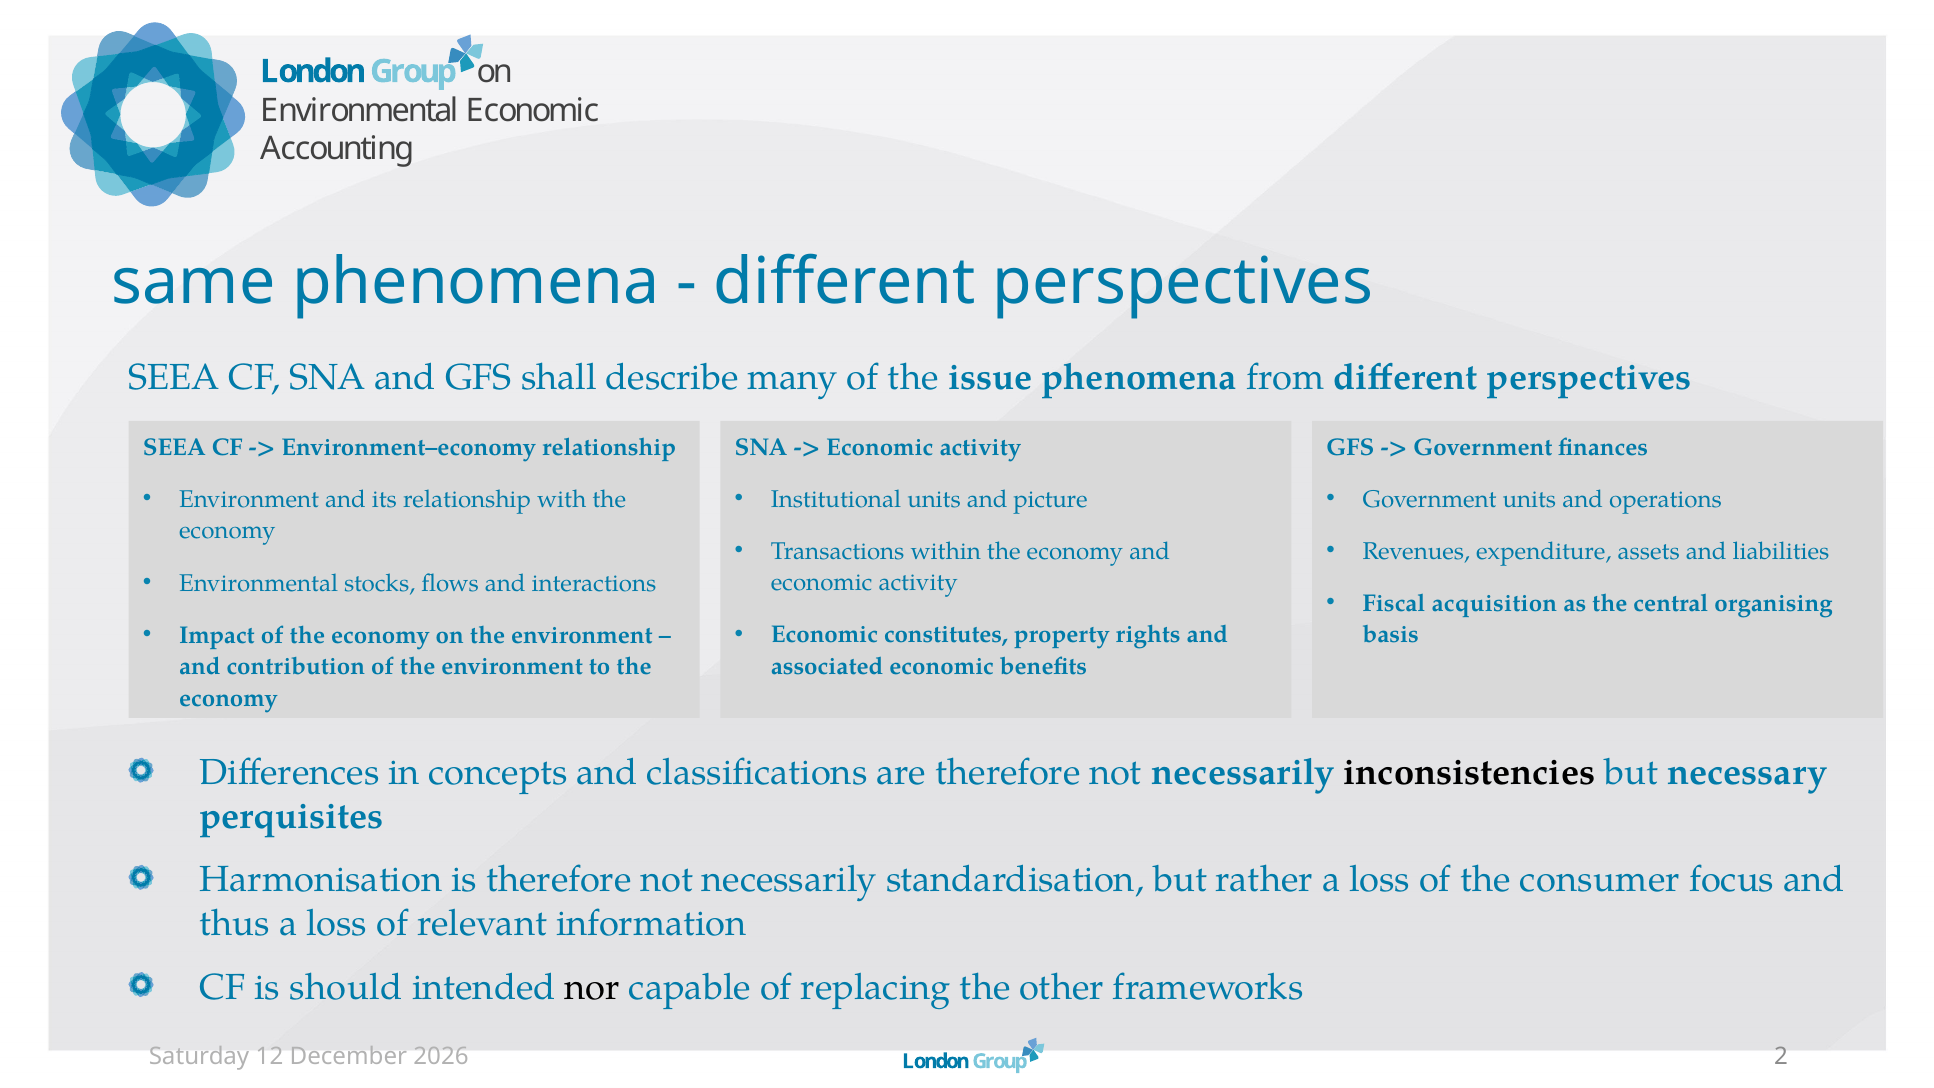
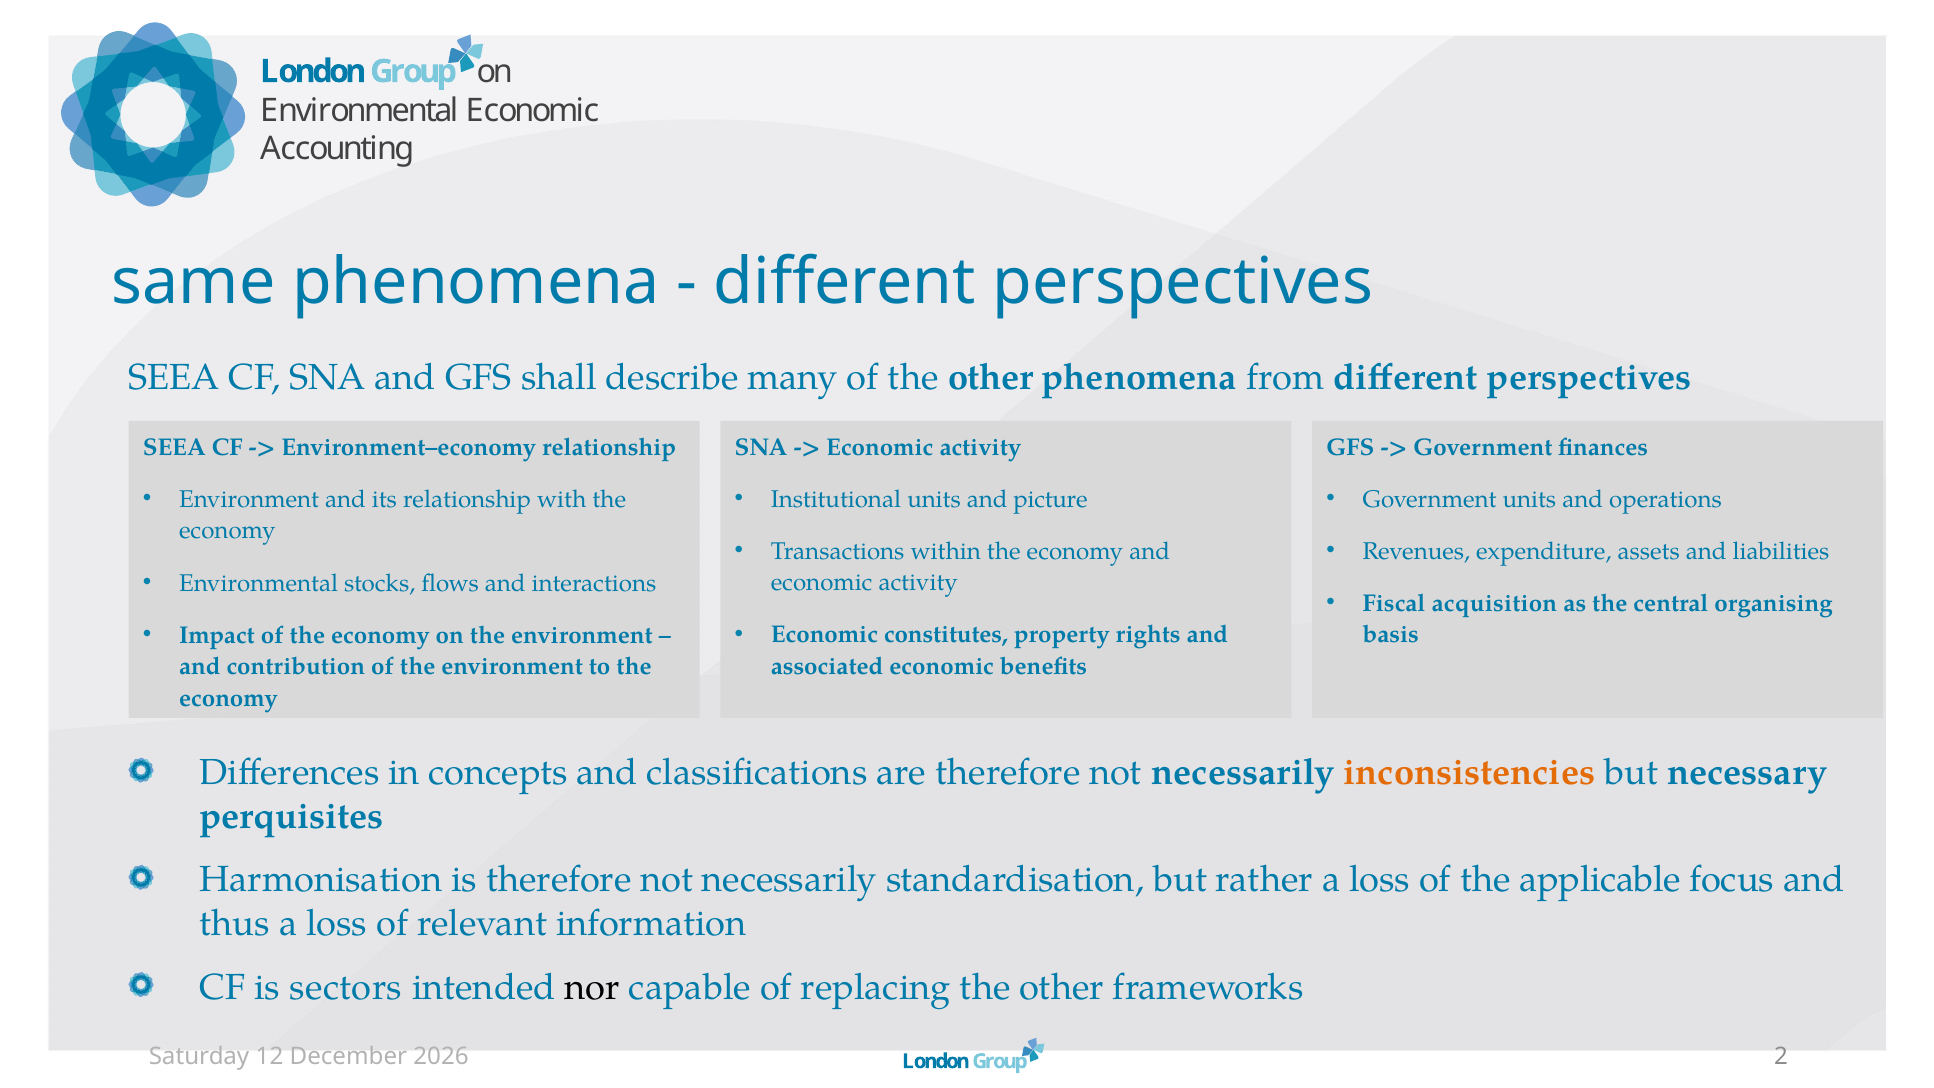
of the issue: issue -> other (991, 378)
inconsistencies colour: black -> orange (1470, 773)
consumer: consumer -> applicable (1600, 880)
should: should -> sectors (346, 987)
